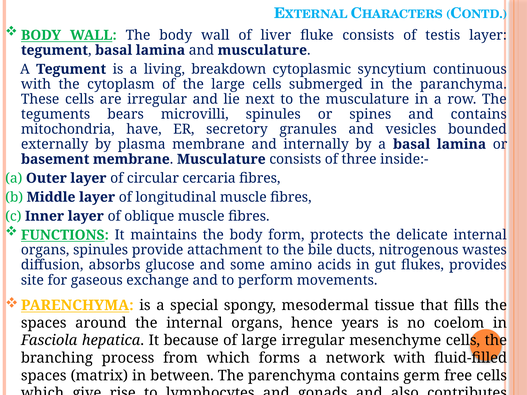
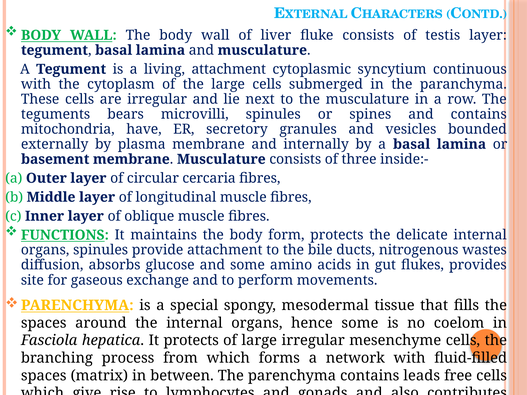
living breakdown: breakdown -> attachment (229, 69)
hence years: years -> some (360, 323)
It because: because -> protects (191, 341)
germ: germ -> leads (422, 376)
